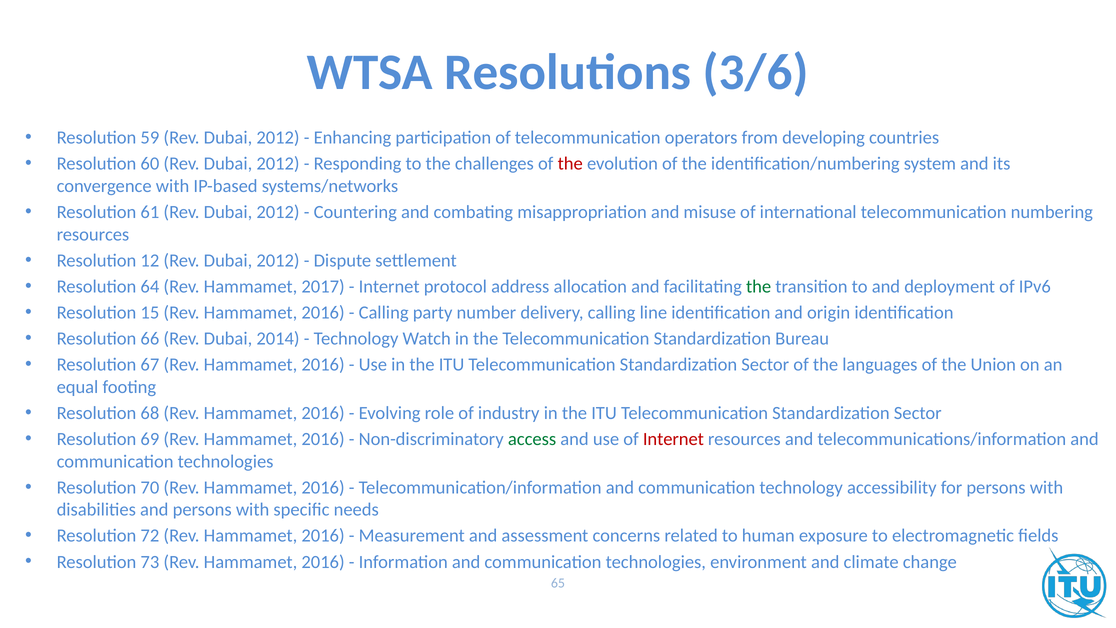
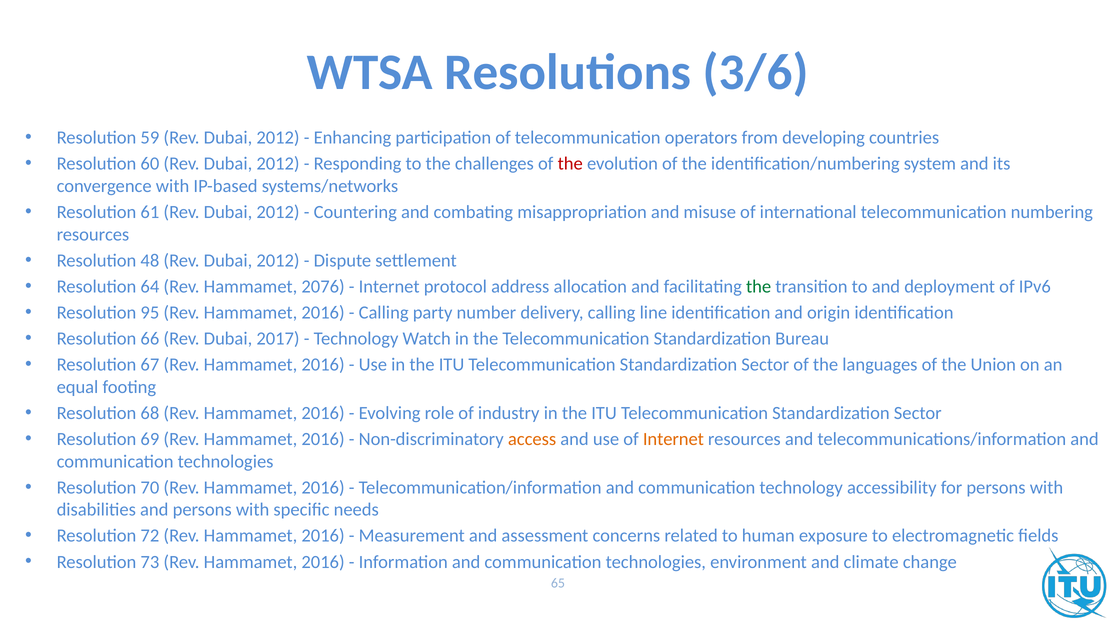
12: 12 -> 48 (150, 260)
2017: 2017 -> 2076 (323, 286)
15: 15 -> 95 (150, 313)
2014: 2014 -> 2017 (278, 339)
access colour: green -> orange (532, 439)
Internet colour: red -> orange (673, 439)
